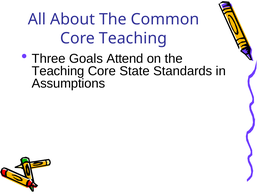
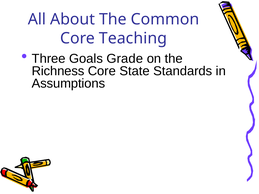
Attend: Attend -> Grade (125, 59)
Teaching: Teaching -> Richness (58, 71)
